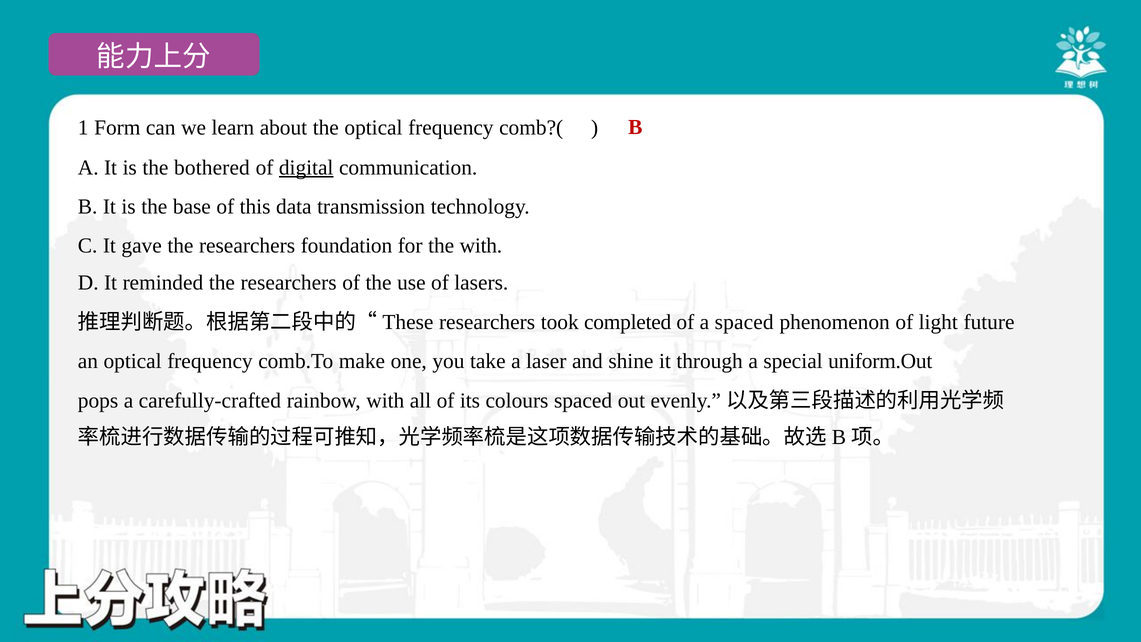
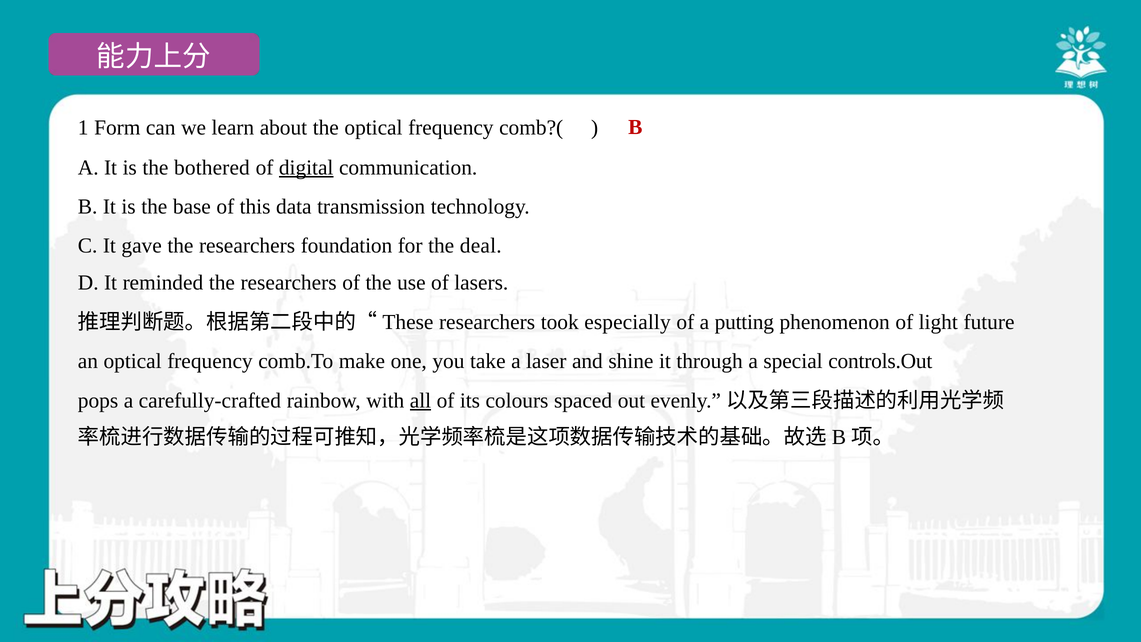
the with: with -> deal (481, 246)
completed: completed -> especially (627, 322)
a spaced: spaced -> putting (744, 322)
uniform.Out: uniform.Out -> controls.Out (880, 361)
all underline: none -> present (420, 400)
